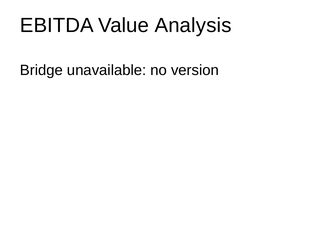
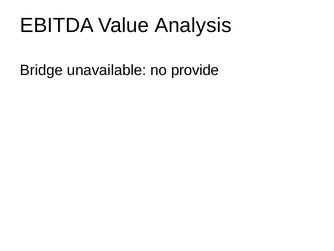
version: version -> provide (195, 70)
